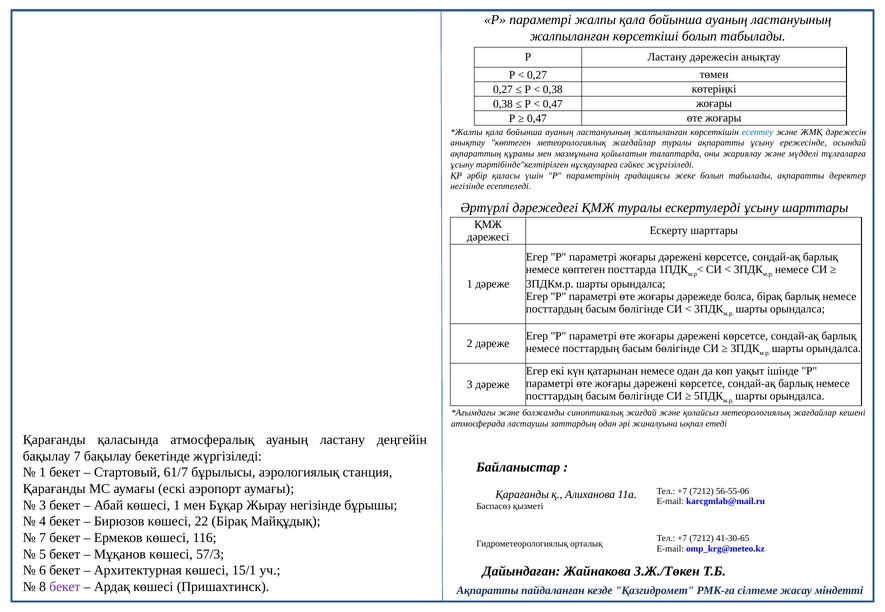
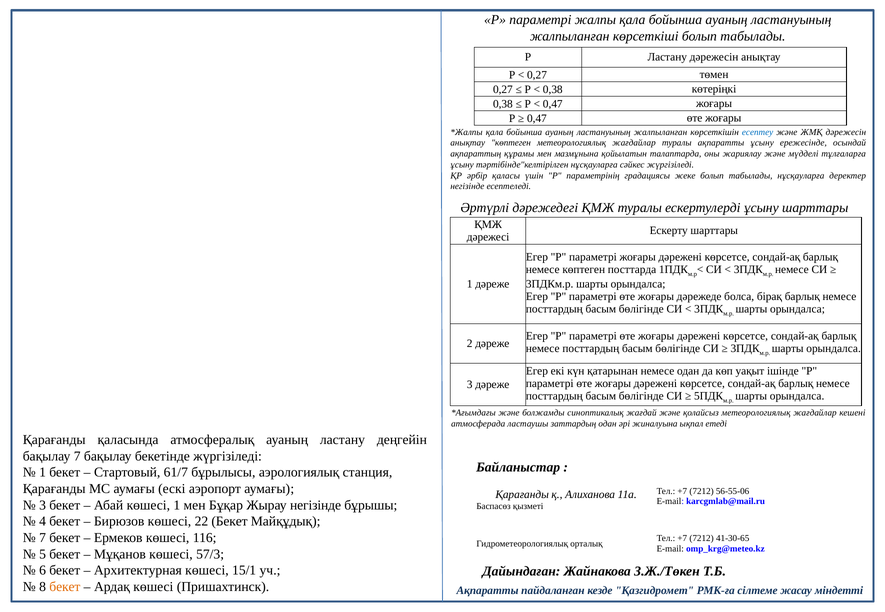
табылады ақпаратты: ақпаратты -> нұсқауларға (801, 176)
22 Бірақ: Бірақ -> Бекет (230, 522)
бекет colour: purple -> orange (65, 587)
